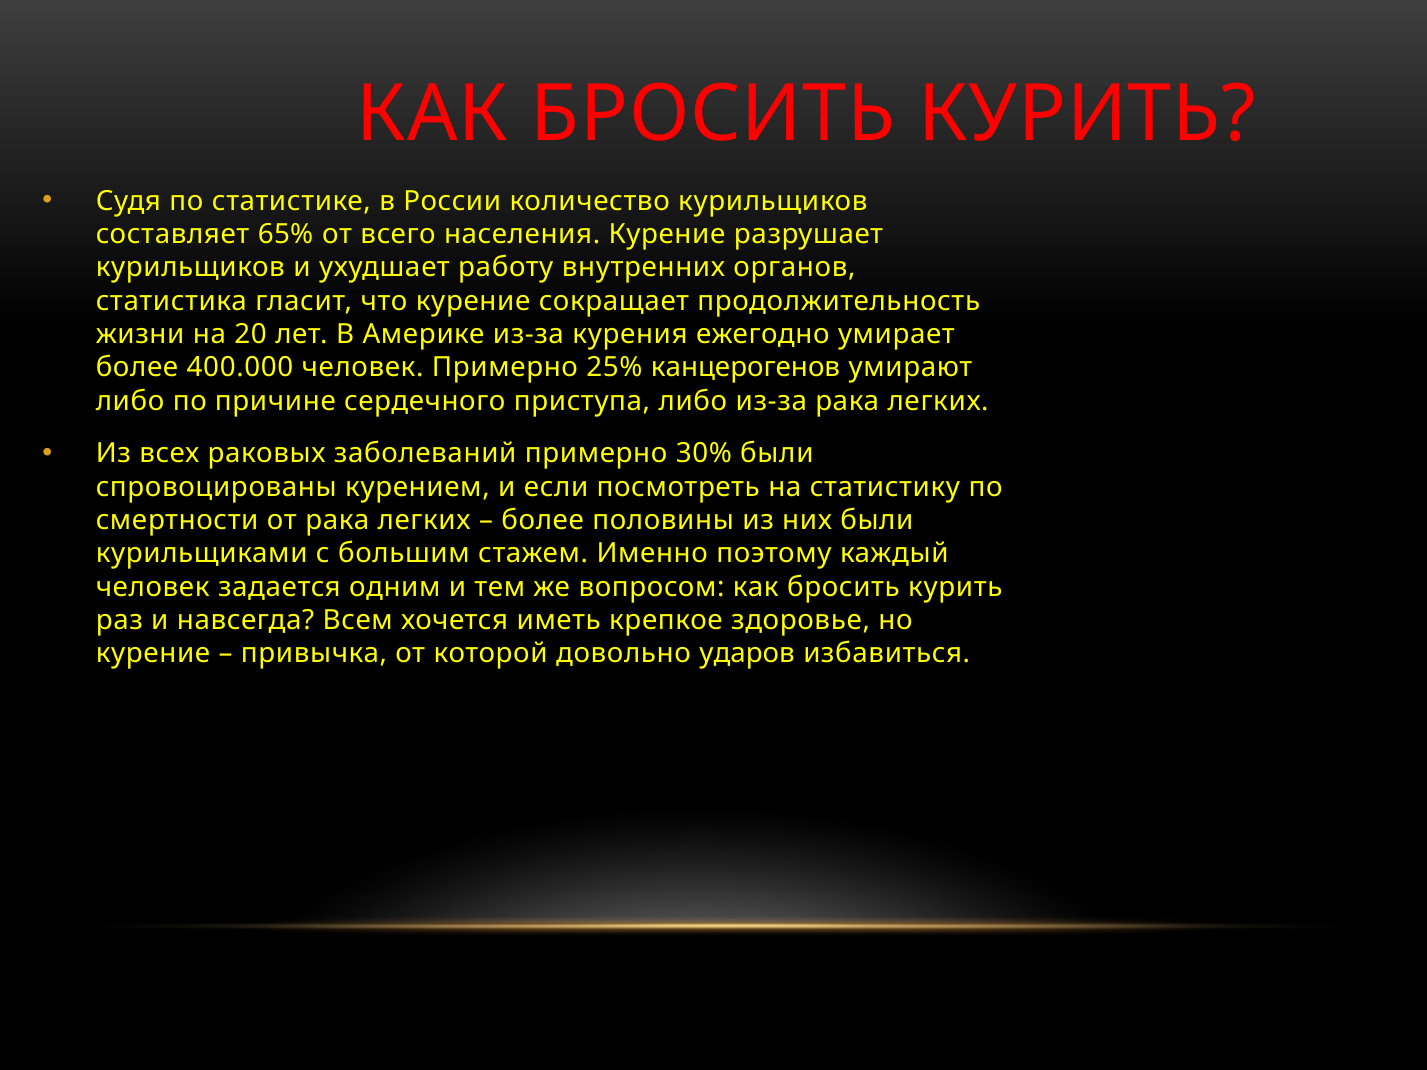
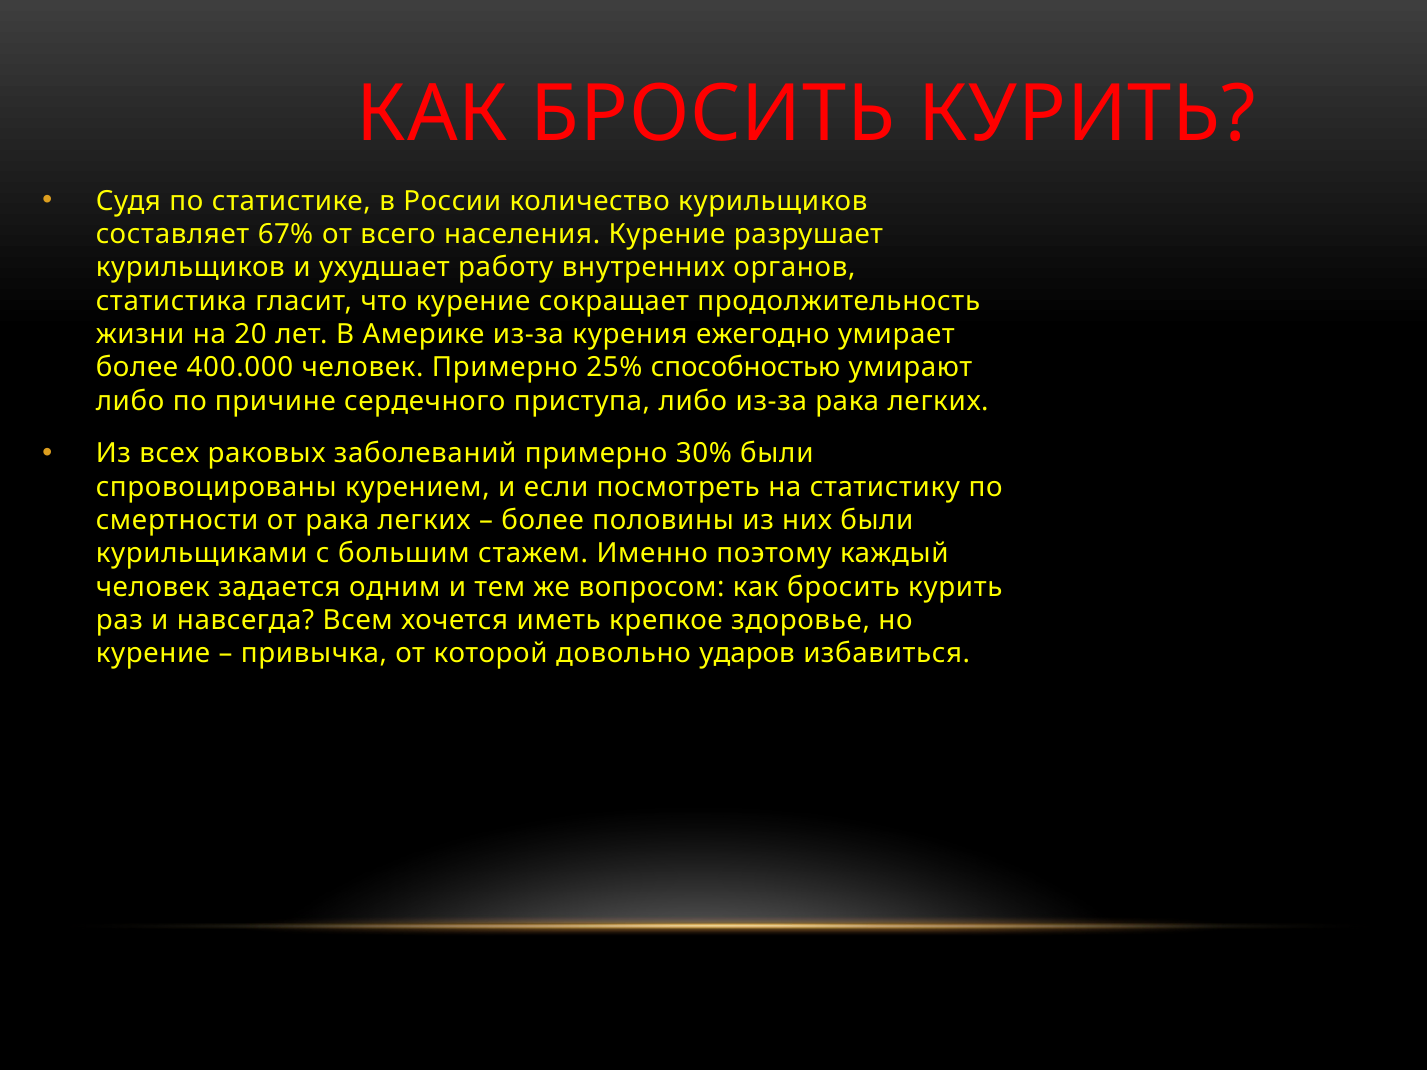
65%: 65% -> 67% (286, 235)
канцерогенов: канцерогенов -> способностью (746, 368)
